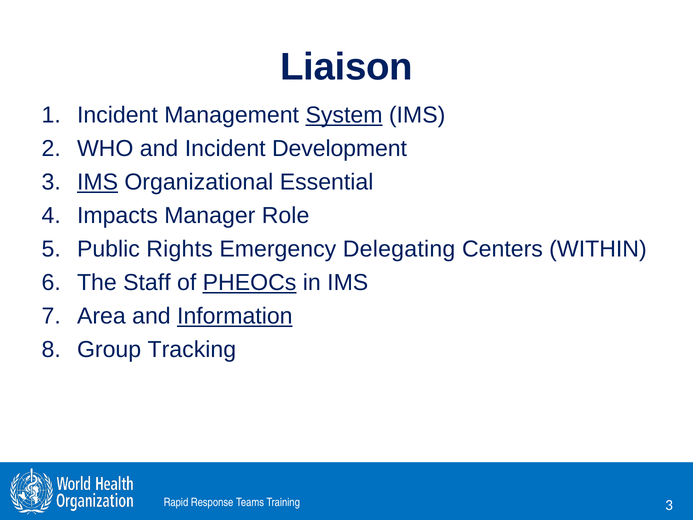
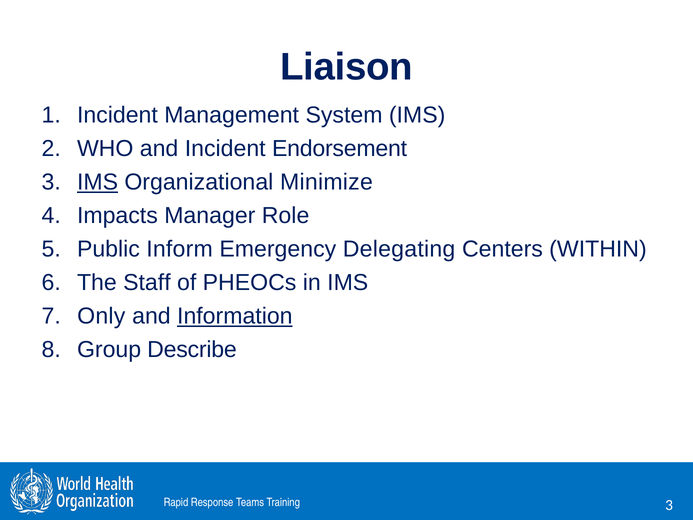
System underline: present -> none (344, 115)
Development: Development -> Endorsement (340, 149)
Essential: Essential -> Minimize (326, 182)
Rights: Rights -> Inform (180, 249)
PHEOCs underline: present -> none (250, 283)
Area: Area -> Only (101, 316)
Tracking: Tracking -> Describe (192, 350)
